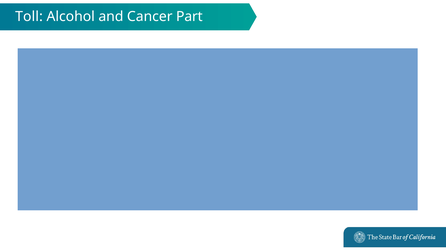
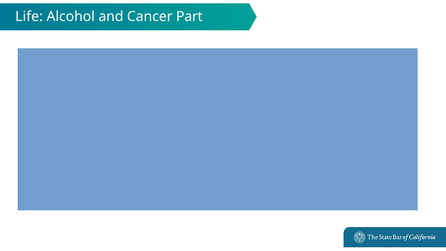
Toll: Toll -> Life (29, 17)
